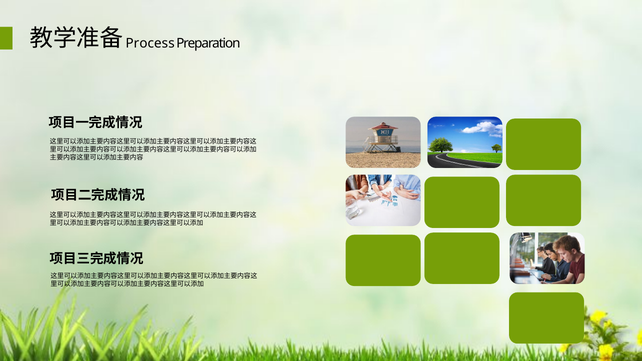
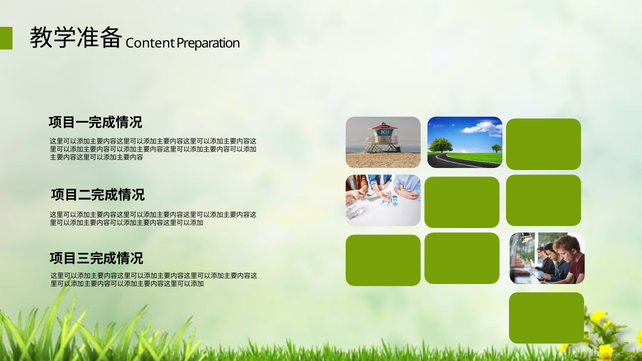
Process: Process -> Content (150, 43)
